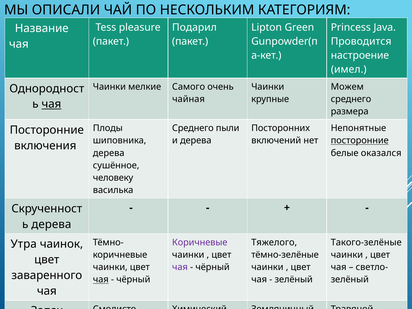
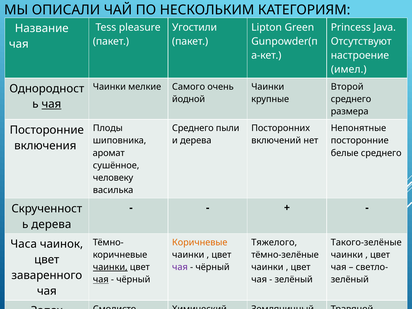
Подарил: Подарил -> Угостили (195, 27)
Проводится: Проводится -> Отсутствуют (361, 41)
Можем: Можем -> Второй (347, 87)
чайная: чайная -> йодной (189, 99)
посторонние underline: present -> none (360, 141)
дерева: дерева -> аромат (109, 153)
белые оказался: оказался -> среднего (381, 153)
Коричневые colour: purple -> orange (200, 242)
Утра: Утра -> Часа (24, 244)
чаинки underline: none -> present (110, 267)
